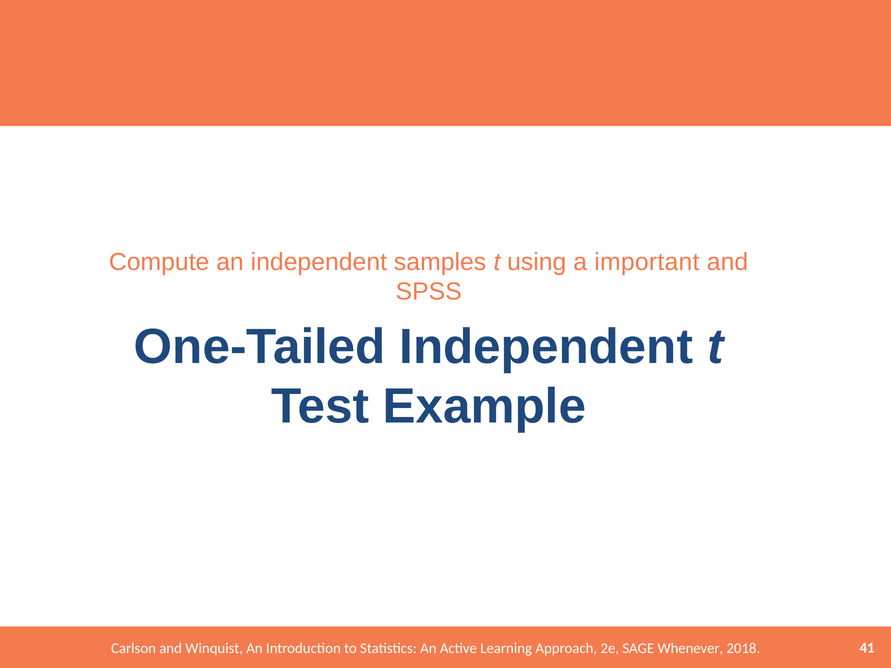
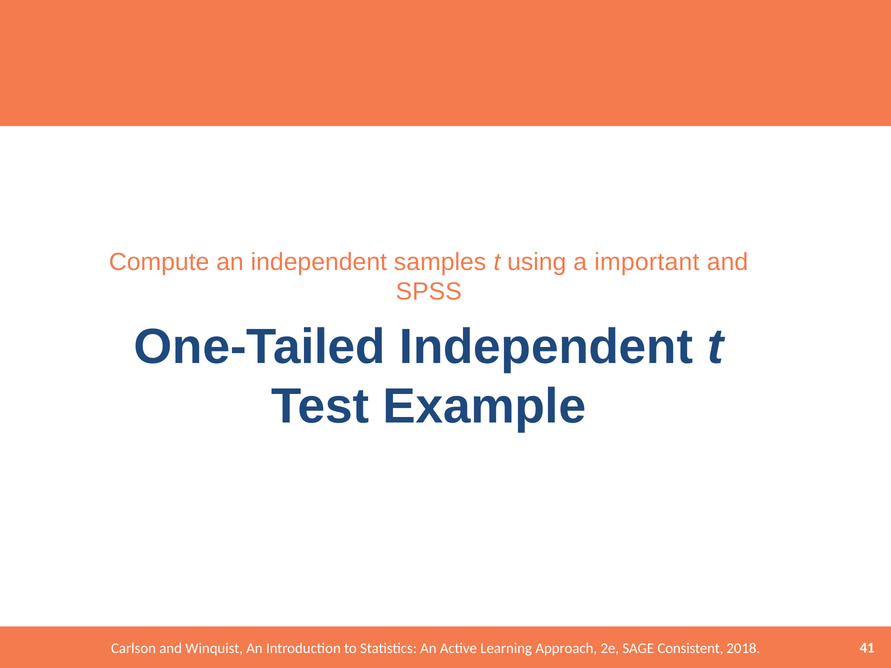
Whenever: Whenever -> Consistent (690, 649)
